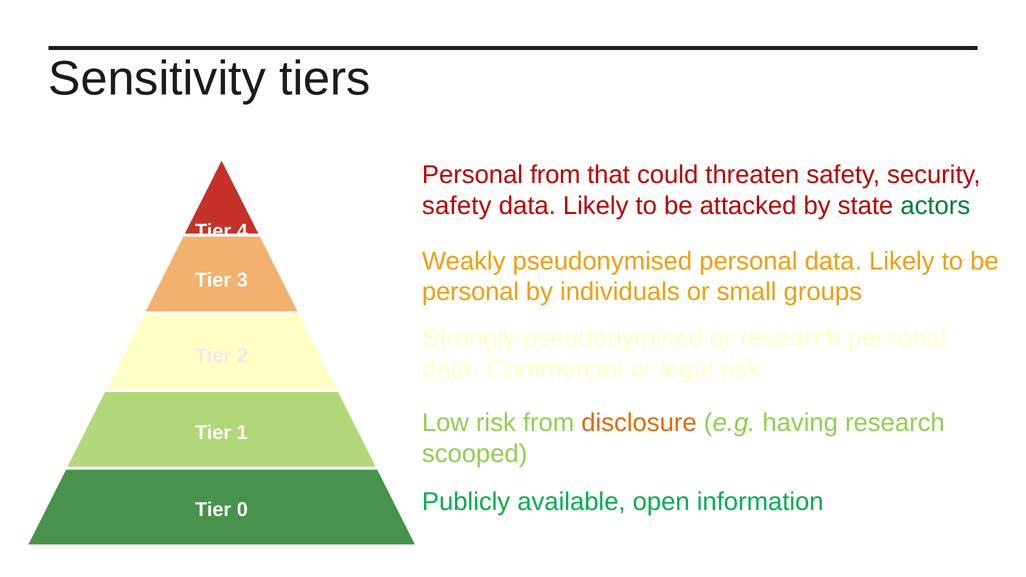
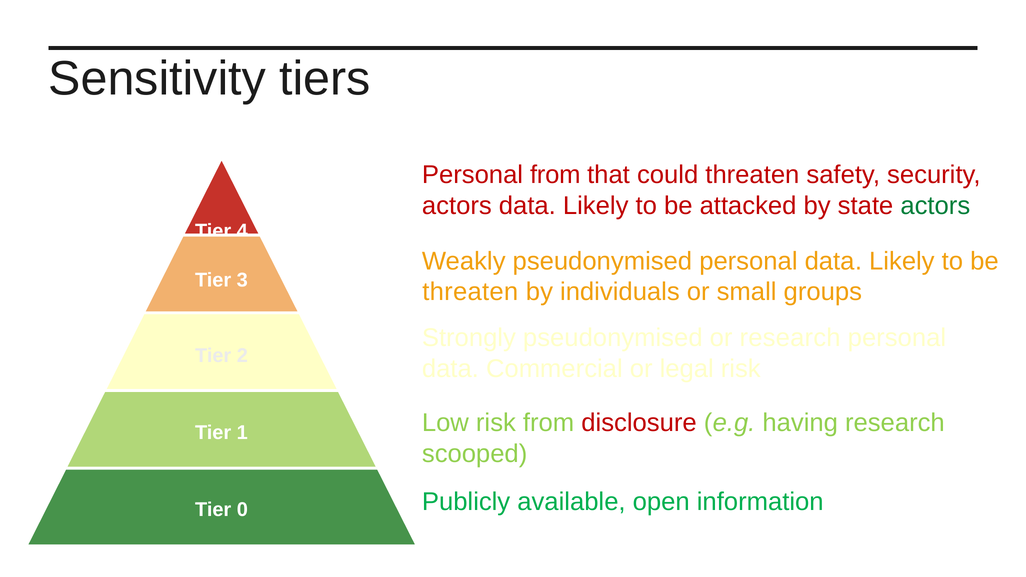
safety: safety -> actors (457, 206)
personal: personal -> threaten (470, 292)
disclosure colour: orange -> red (639, 423)
